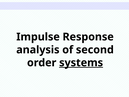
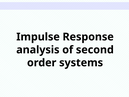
systems underline: present -> none (81, 63)
